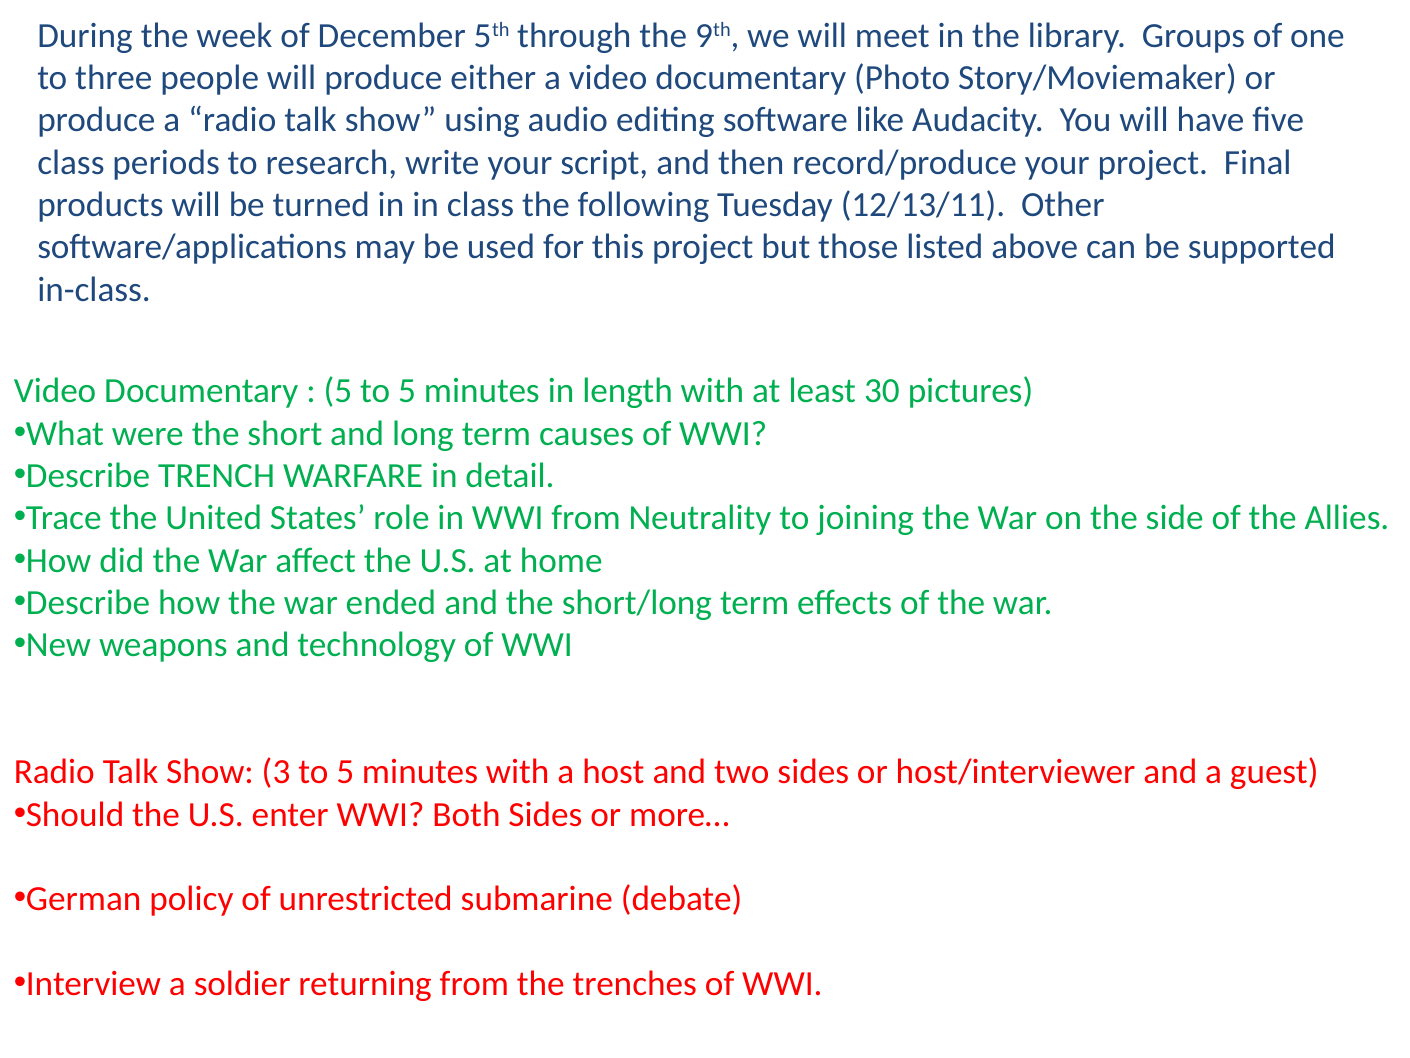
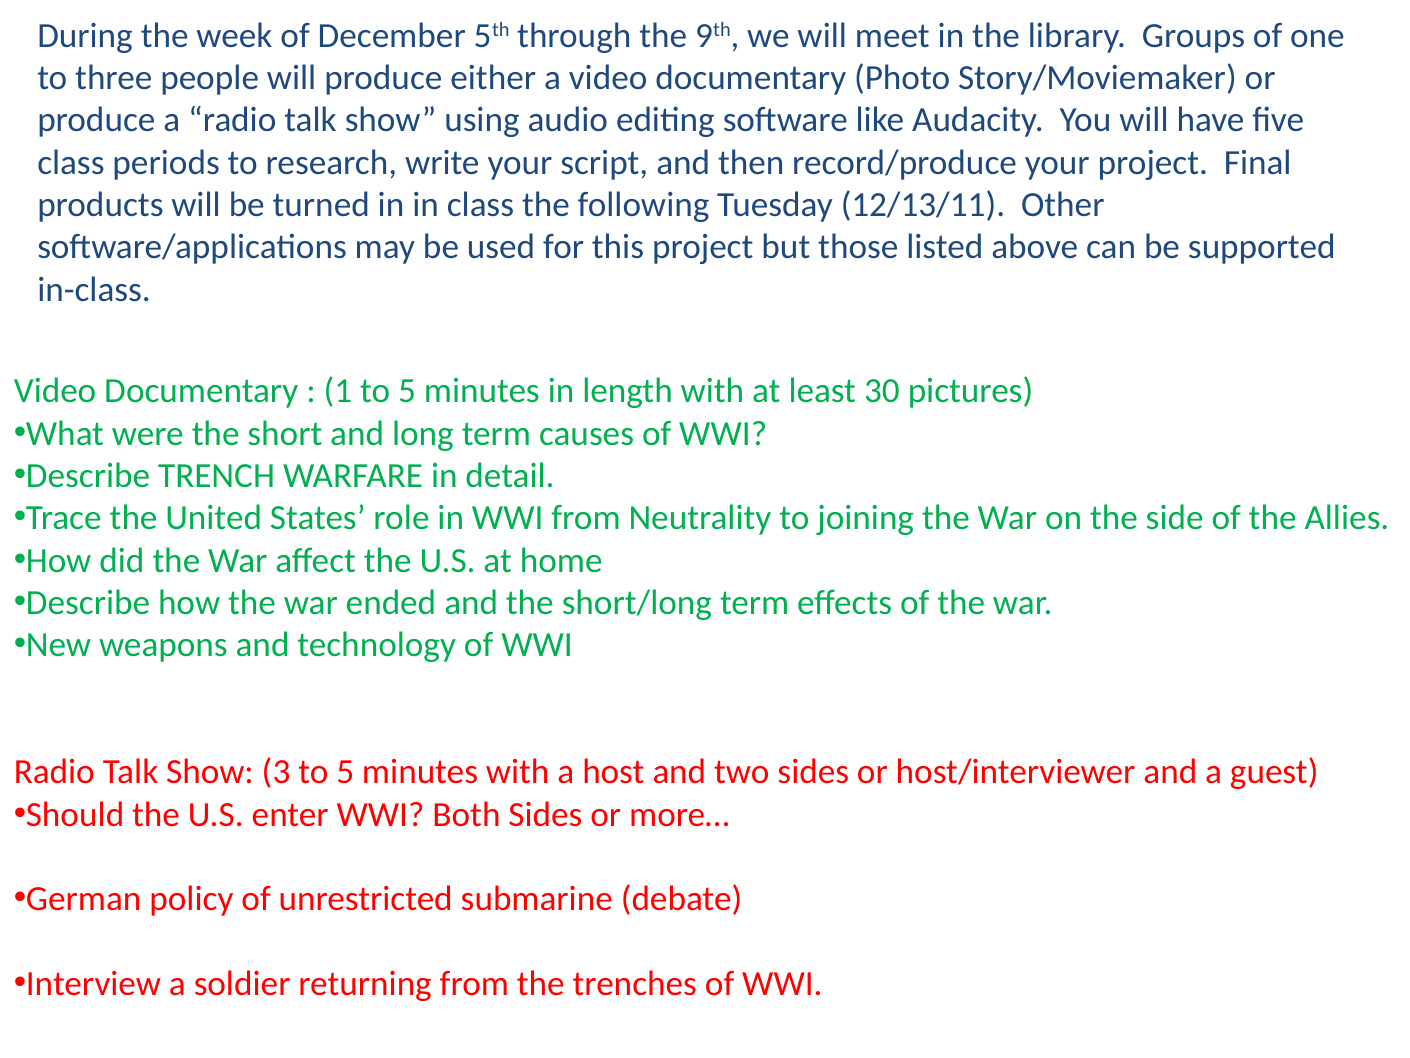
5: 5 -> 1 (338, 391)
